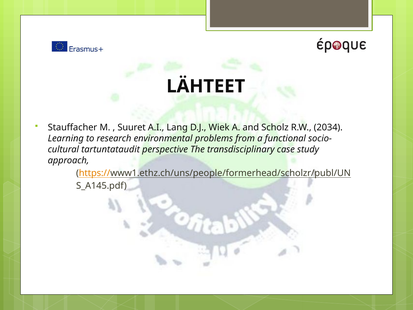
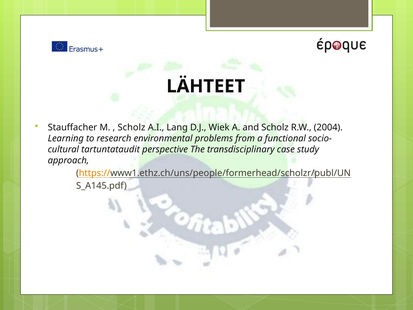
Suuret: Suuret -> Scholz (131, 127)
2034: 2034 -> 2004 (328, 127)
